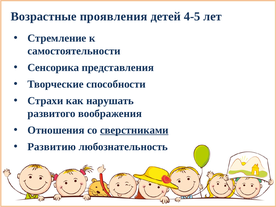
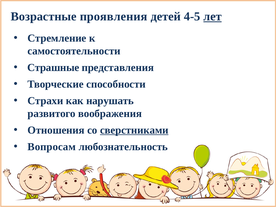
лет underline: none -> present (213, 16)
Сенсорика: Сенсорика -> Страшные (53, 68)
Развитию: Развитию -> Вопросам (52, 147)
